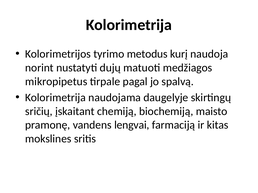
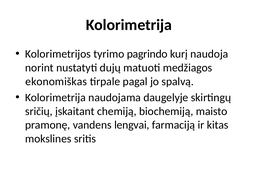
metodus: metodus -> pagrindo (147, 54)
mikropipetus: mikropipetus -> ekonomiškas (56, 82)
